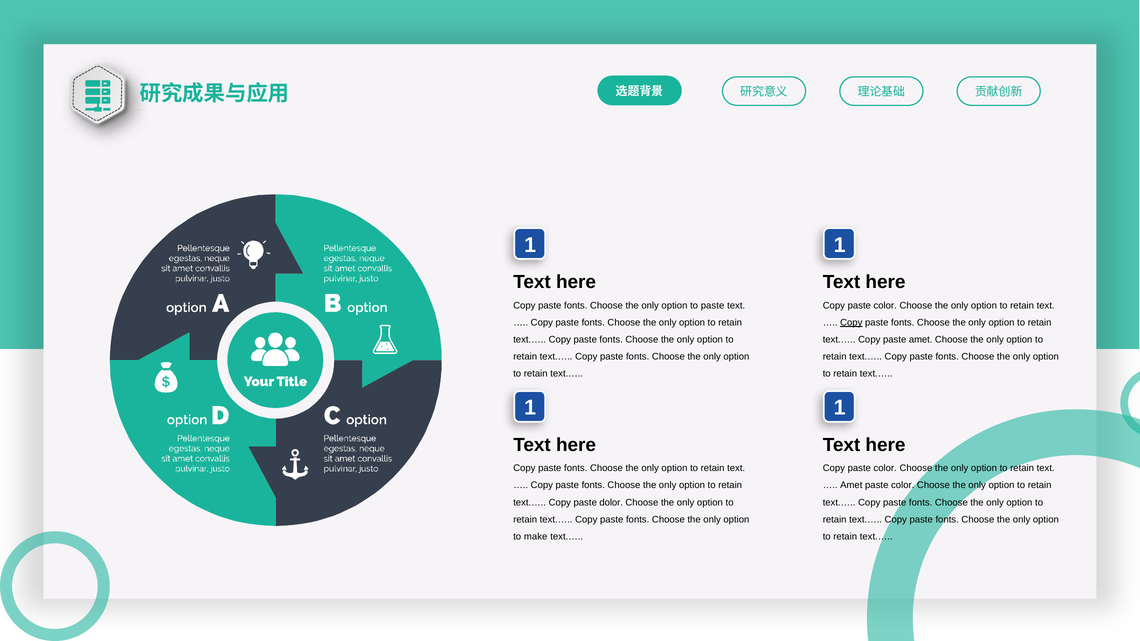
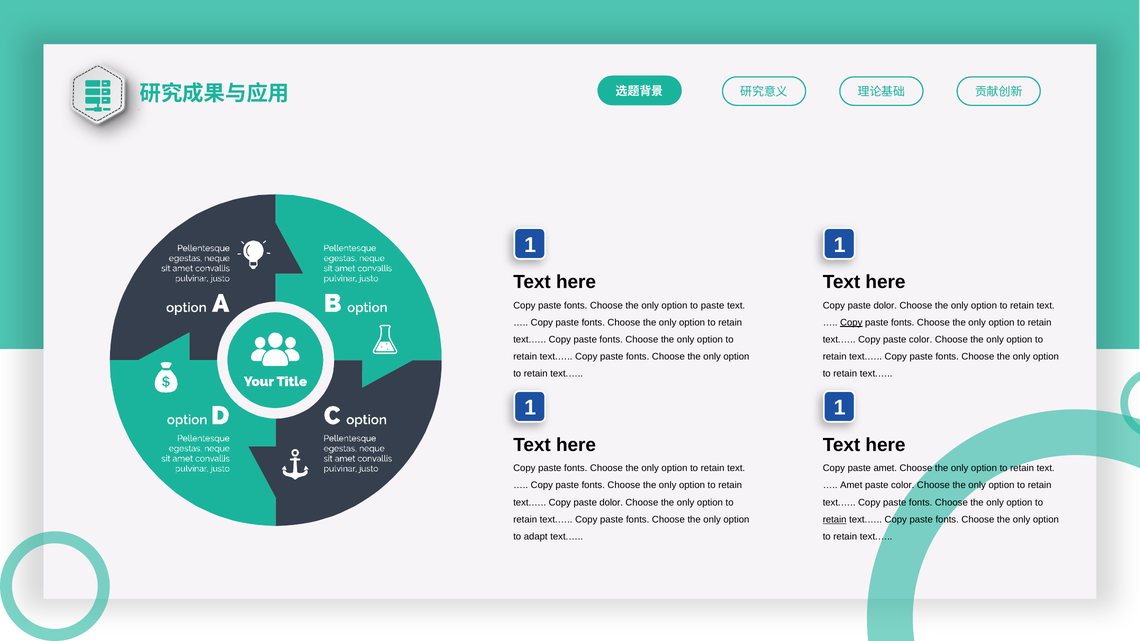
color: color -> dolor (885, 306)
Copy paste amet: amet -> color (921, 340)
color: color -> amet (885, 468)
retain underline: none -> present (835, 520)
make: make -> adapt (536, 537)
